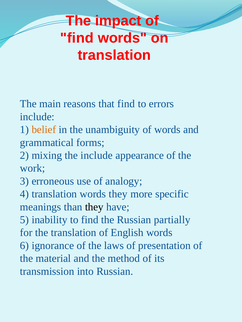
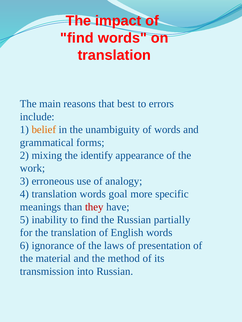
that find: find -> best (126, 104)
the include: include -> identify (97, 156)
words they: they -> goal (118, 194)
they colour: black -> red (94, 207)
